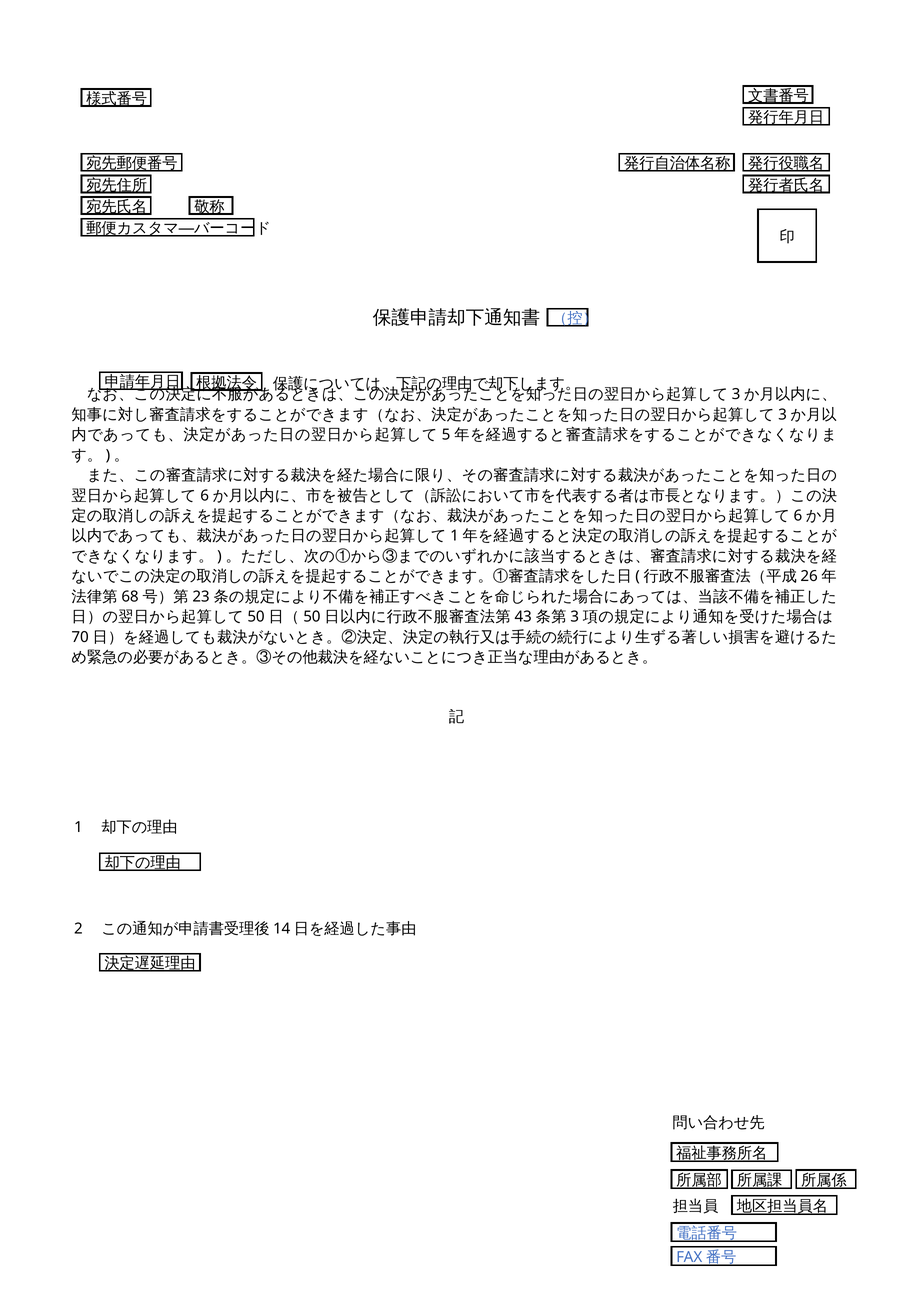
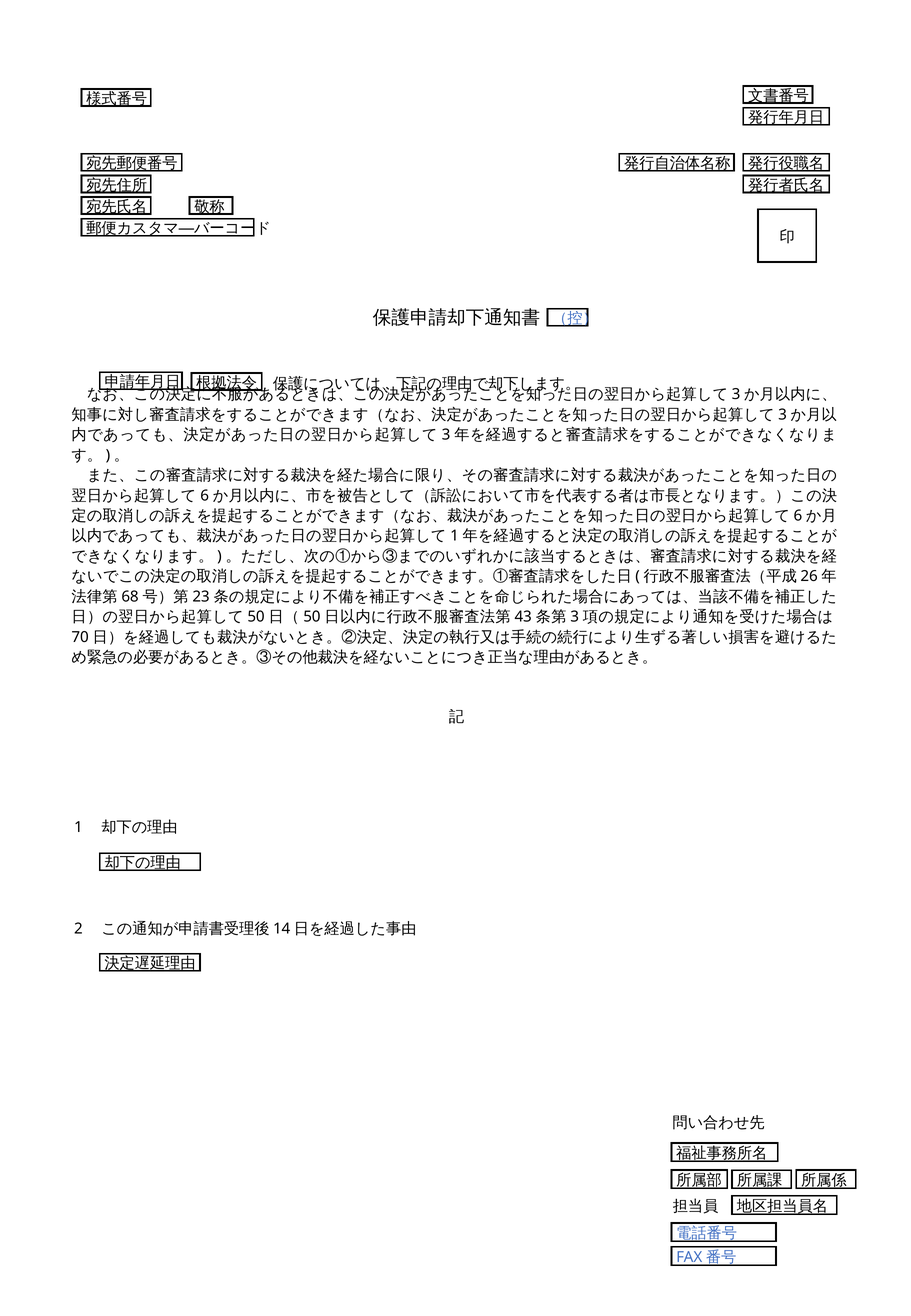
5: 5 -> 3 (446, 435)
